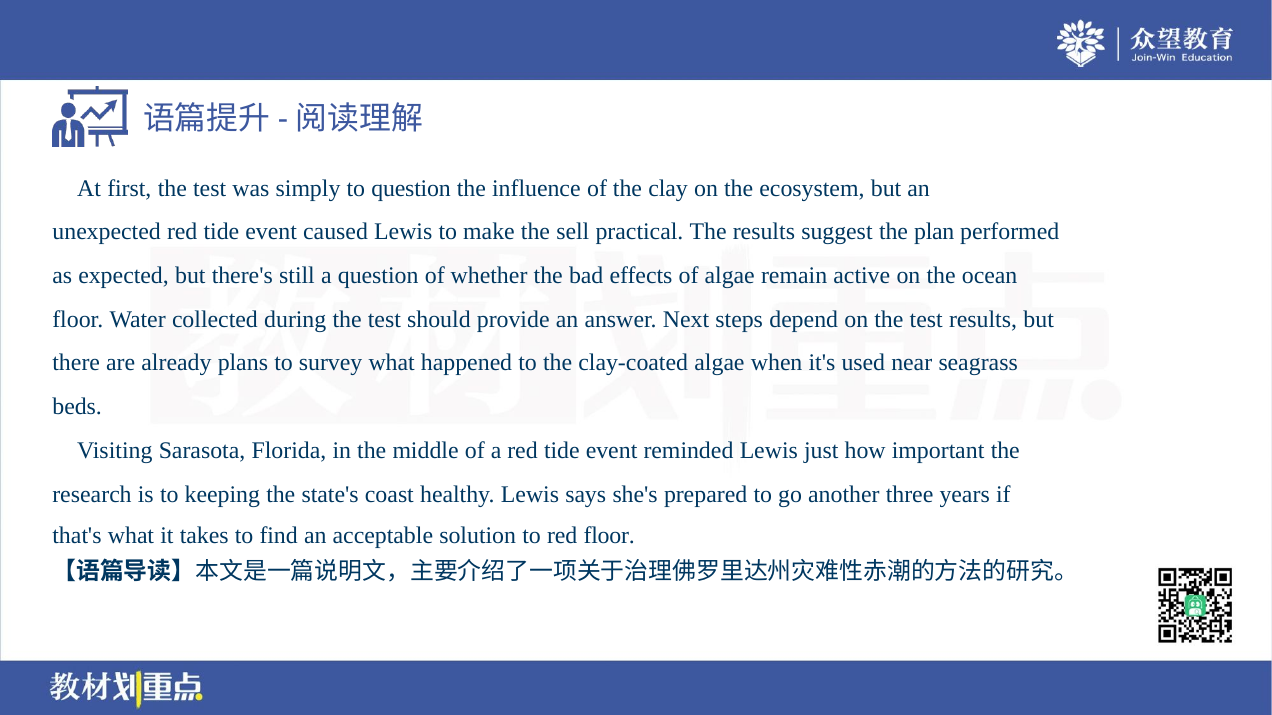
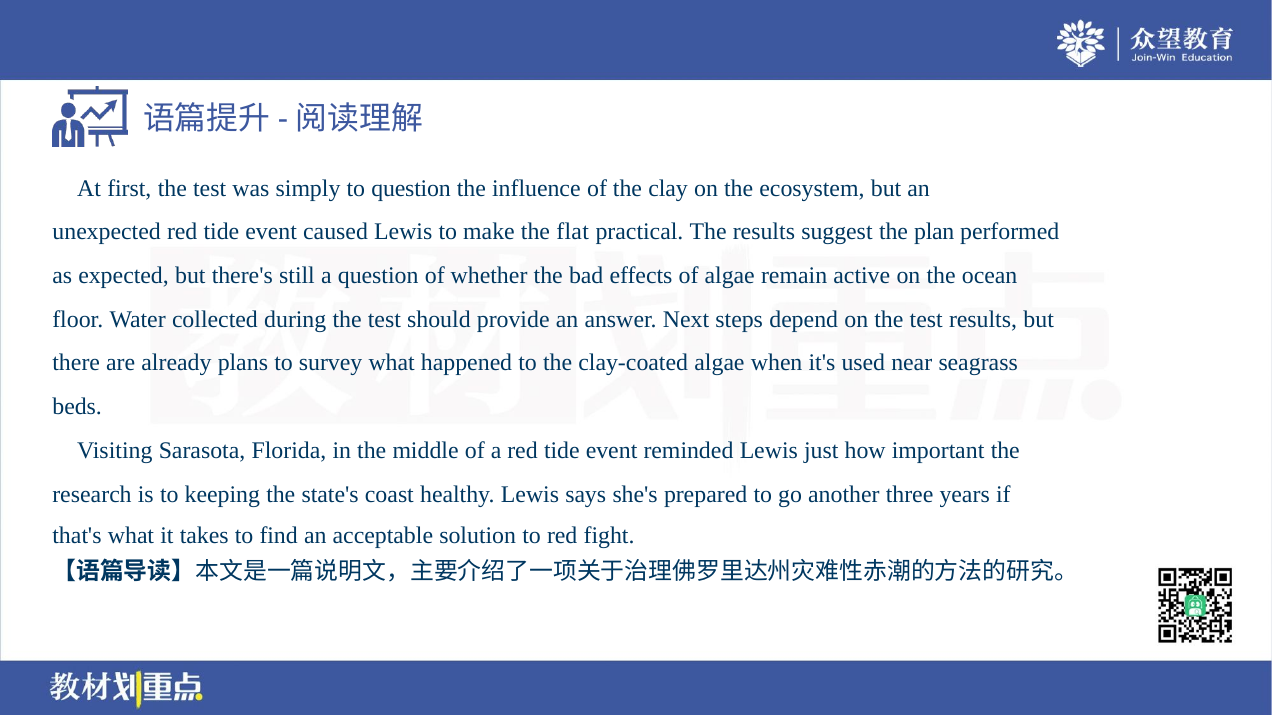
sell: sell -> flat (573, 232)
red floor: floor -> fight (609, 536)
